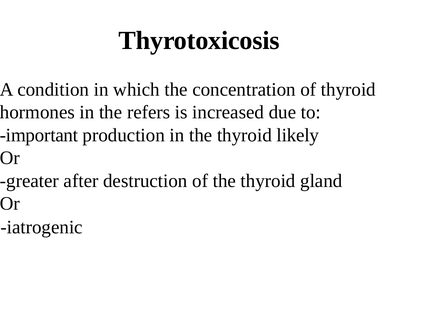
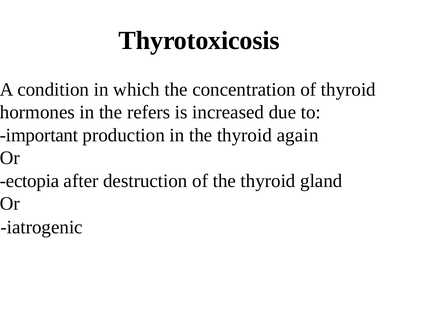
likely: likely -> again (298, 135)
greater: greater -> ectopia (30, 180)
